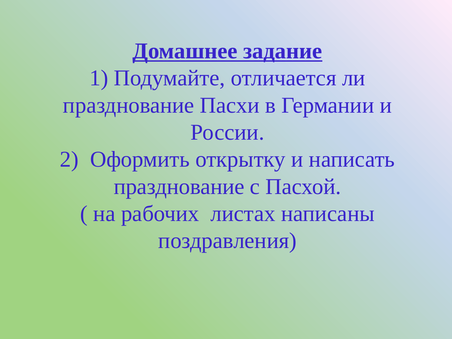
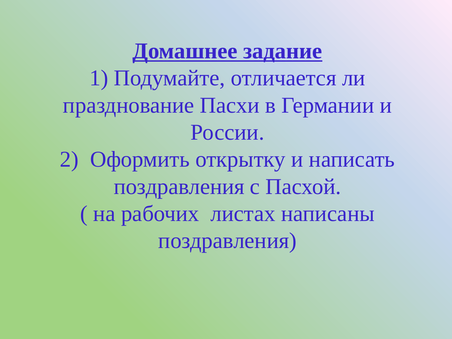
празднование: празднование -> поздравления (179, 187)
